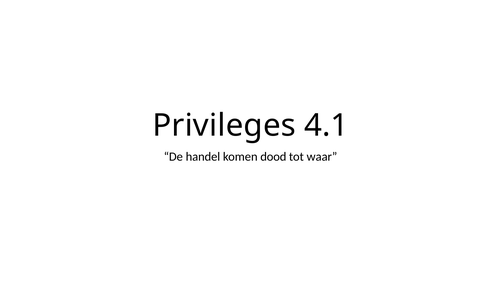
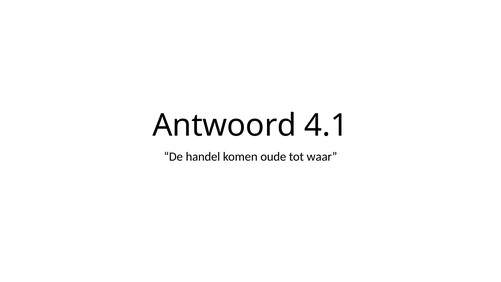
Privileges: Privileges -> Antwoord (224, 125)
dood: dood -> oude (273, 157)
